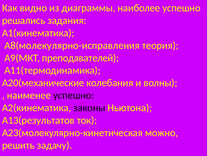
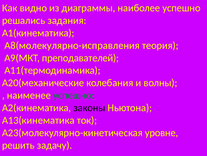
успешно colour: black -> green (74, 95)
А13(результатов: А13(результатов -> А13(кинематика (38, 120)
можно: можно -> уровне (162, 132)
